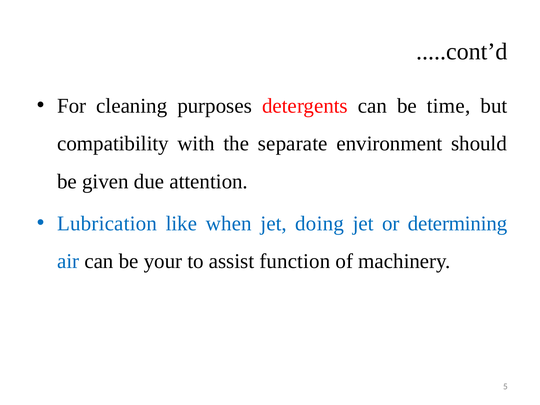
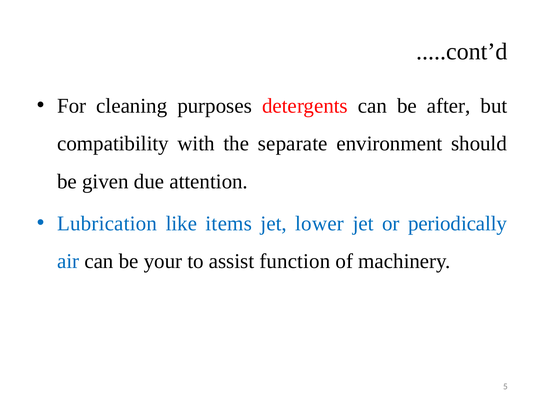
time: time -> after (449, 106)
when: when -> items (229, 224)
doing: doing -> lower (320, 224)
determining: determining -> periodically (458, 224)
